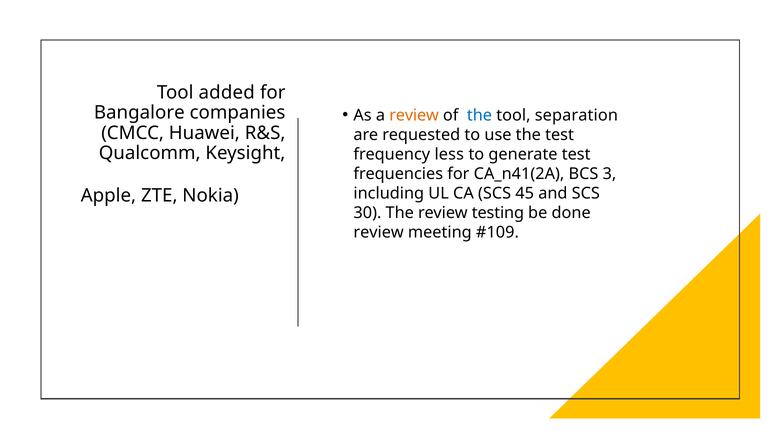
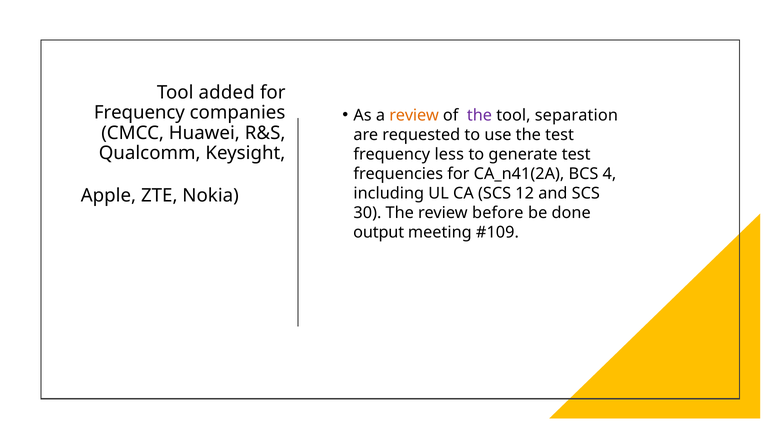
the colour: blue -> purple (479, 115)
Bangalore: Bangalore -> Frequency (139, 113)
3: 3 -> 4 (609, 174)
45: 45 -> 12 (525, 193)
testing: testing -> before (498, 213)
review: review -> output (379, 233)
